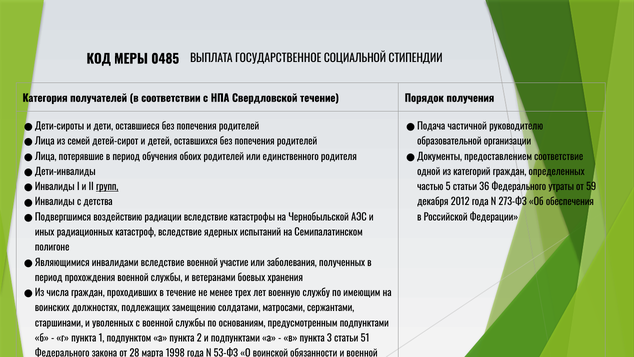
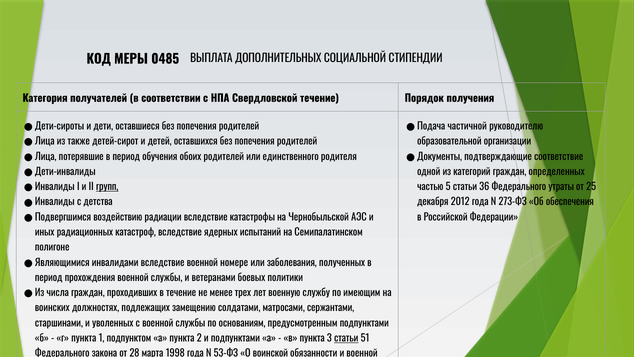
ГОСУДАРСТВЕННОЕ: ГОСУДАРСТВЕННОЕ -> ДОПОЛНИТЕЛЬНЫХ (278, 58)
семей: семей -> также (79, 141)
предоставлением: предоставлением -> подтверждающие (498, 157)
59: 59 -> 25 (591, 187)
участие: участие -> номере (234, 262)
хранения: хранения -> политики (285, 278)
статьи underline: none -> present (346, 338)
